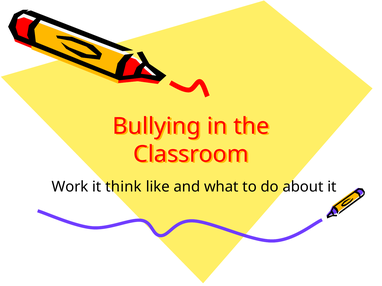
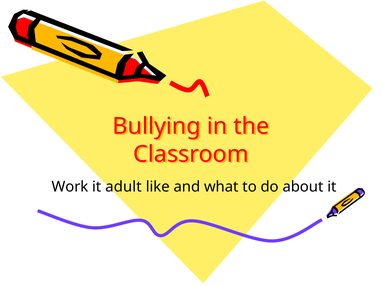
think: think -> adult (124, 187)
